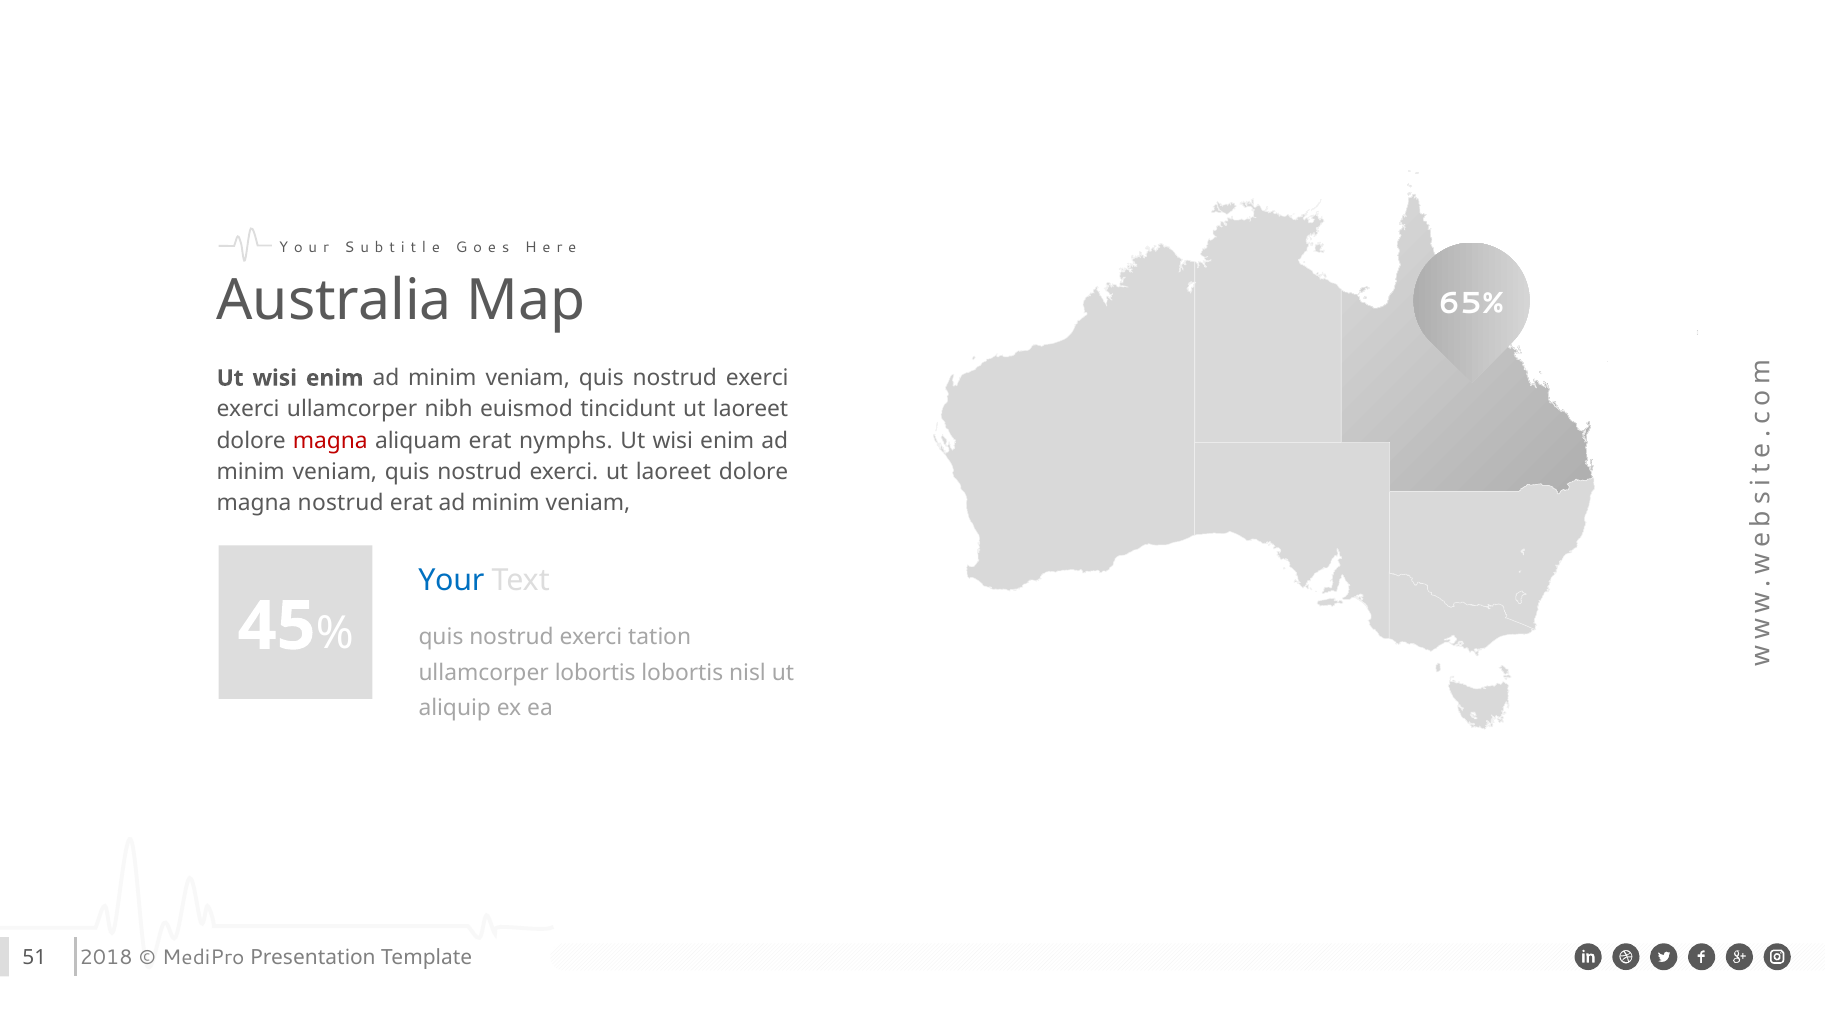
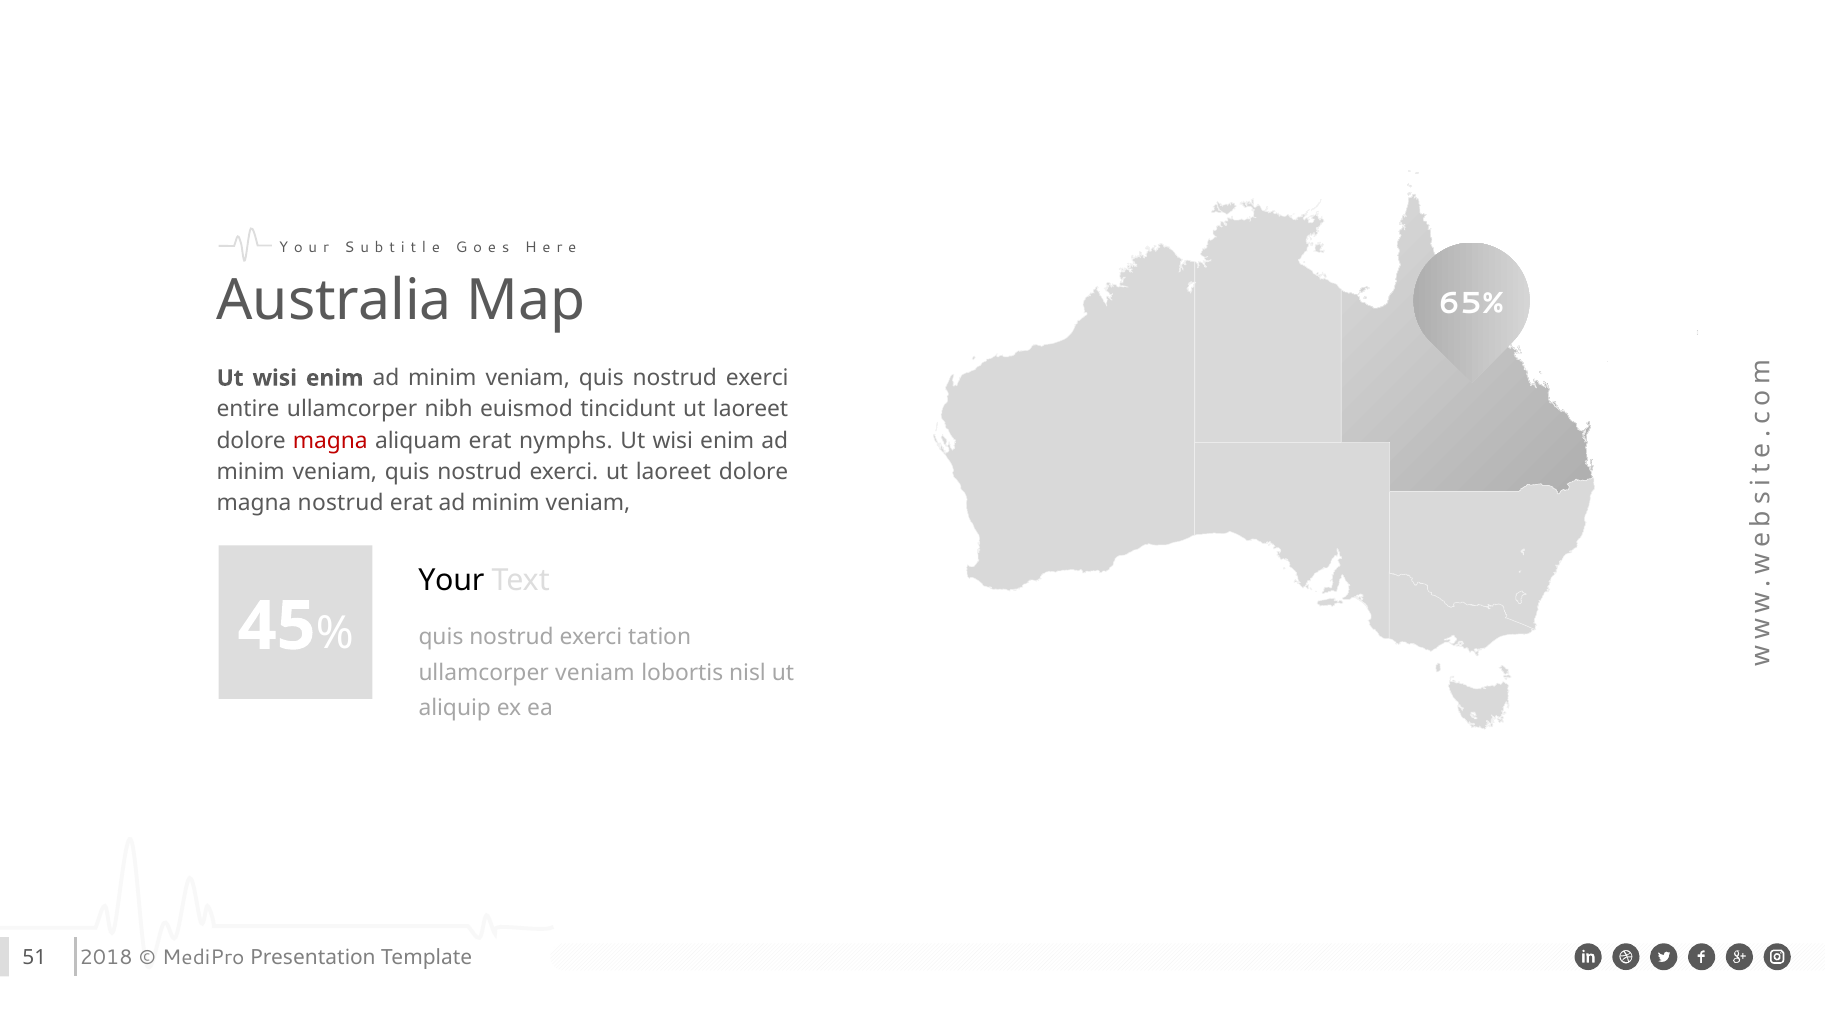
exerci: exerci -> entire (248, 410)
Your colour: blue -> black (451, 581)
ullamcorper lobortis: lobortis -> veniam (595, 673)
